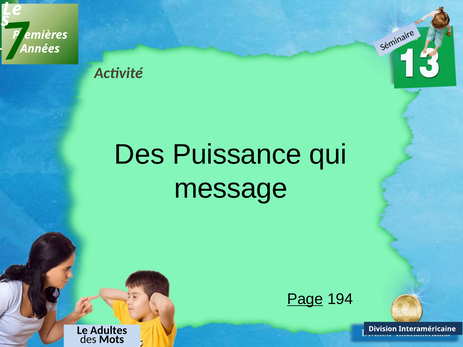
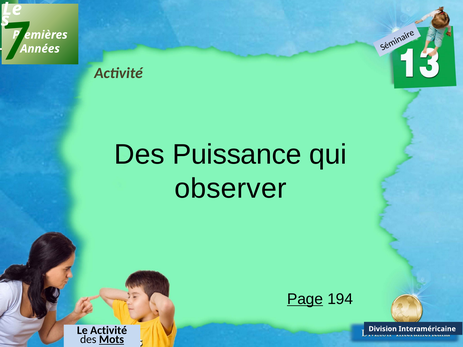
message: message -> observer (230, 189)
Le Adultes: Adultes -> Activité (109, 331)
Mots underline: none -> present (112, 340)
